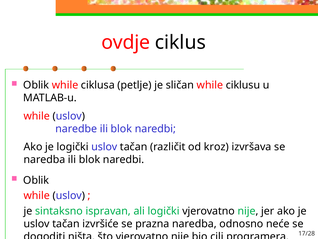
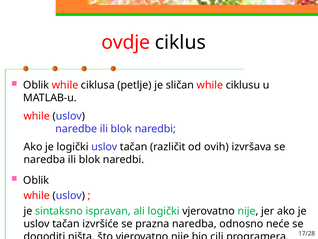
kroz: kroz -> ovih (216, 147)
